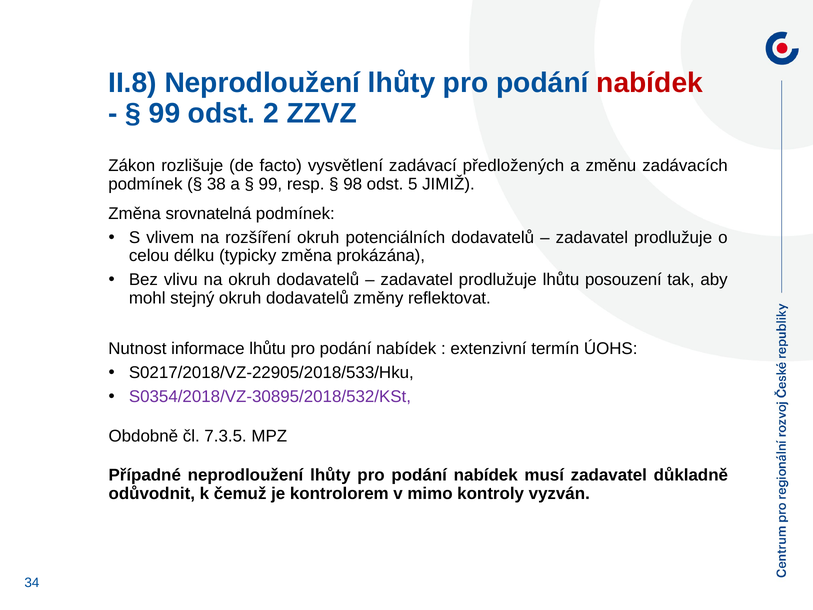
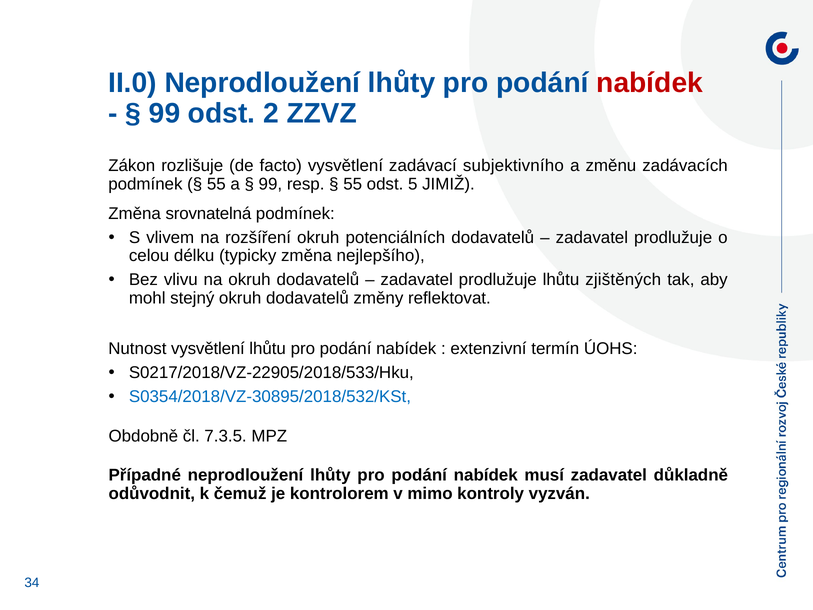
II.8: II.8 -> II.0 (133, 83)
předložených: předložených -> subjektivního (513, 166)
38: 38 -> 55 (216, 184)
98: 98 -> 55 (353, 184)
prokázána: prokázána -> nejlepšího (381, 256)
posouzení: posouzení -> zjištěných (623, 280)
Nutnost informace: informace -> vysvětlení (208, 349)
S0354/2018/VZ-30895/2018/532/KSt colour: purple -> blue (270, 397)
